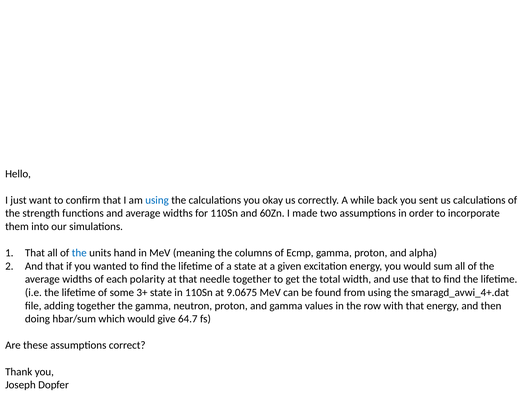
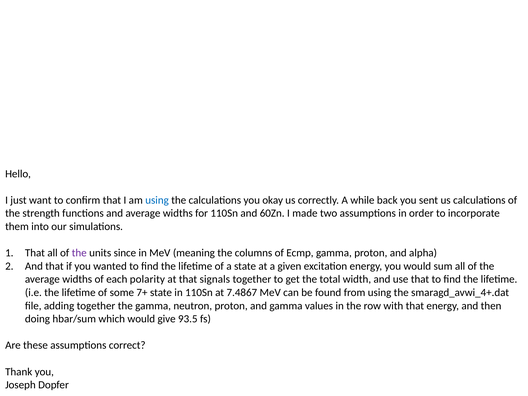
the colour: blue -> purple (79, 253)
hand: hand -> since (125, 253)
needle: needle -> signals (215, 279)
3+: 3+ -> 7+ (142, 293)
9.0675: 9.0675 -> 7.4867 (242, 293)
64.7: 64.7 -> 93.5 (188, 319)
